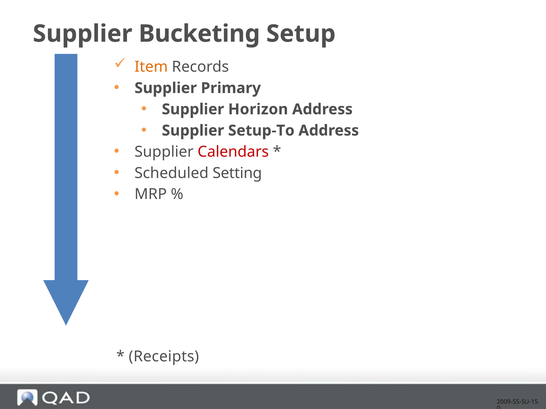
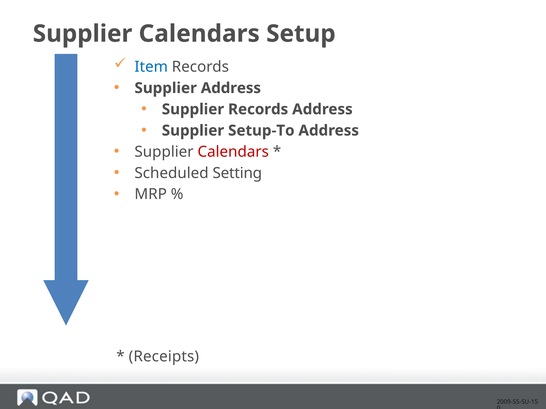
Bucketing: Bucketing -> Calendars (199, 34)
Item colour: orange -> blue (151, 67)
Supplier Primary: Primary -> Address (231, 88)
Supplier Horizon: Horizon -> Records (258, 109)
